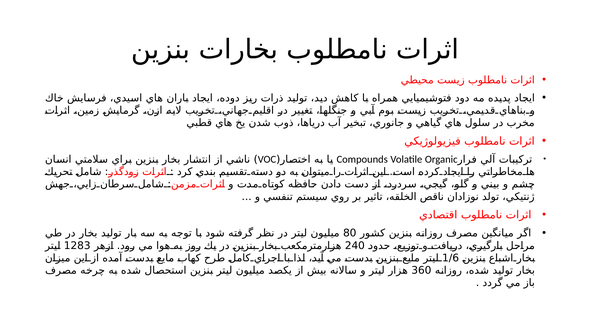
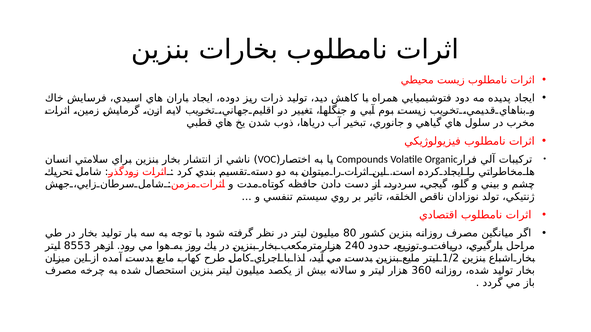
1283: 1283 -> 8553 (77, 246)
1/6: 1/6 -> 1/2 (451, 258)
